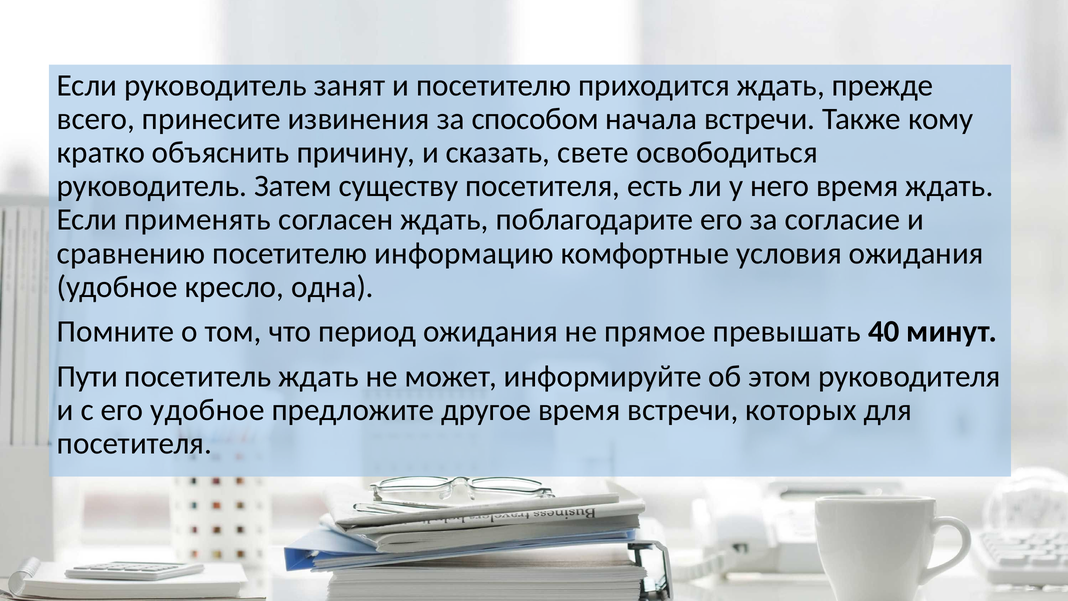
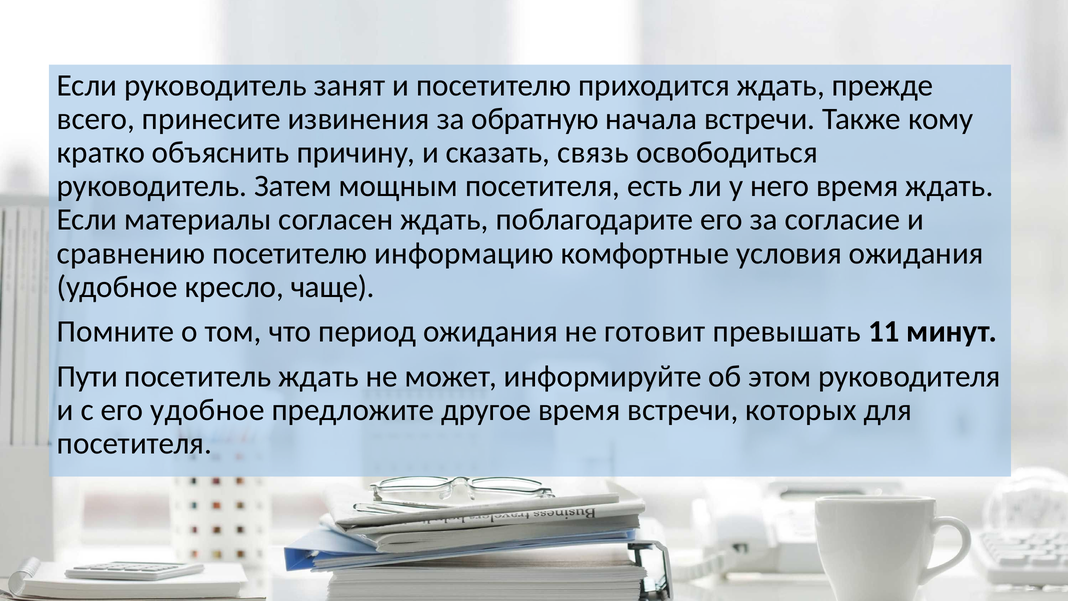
способом: способом -> обратную (535, 119)
свете: свете -> связь (593, 152)
существу: существу -> мощным (398, 186)
применять: применять -> материалы (198, 220)
одна: одна -> чаще (333, 287)
прямое: прямое -> готовит (655, 331)
40: 40 -> 11 (884, 331)
